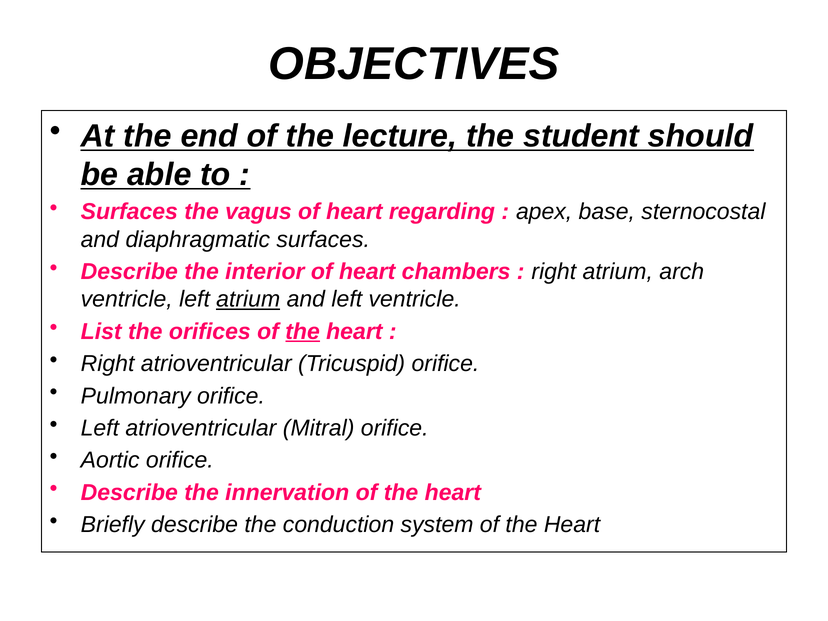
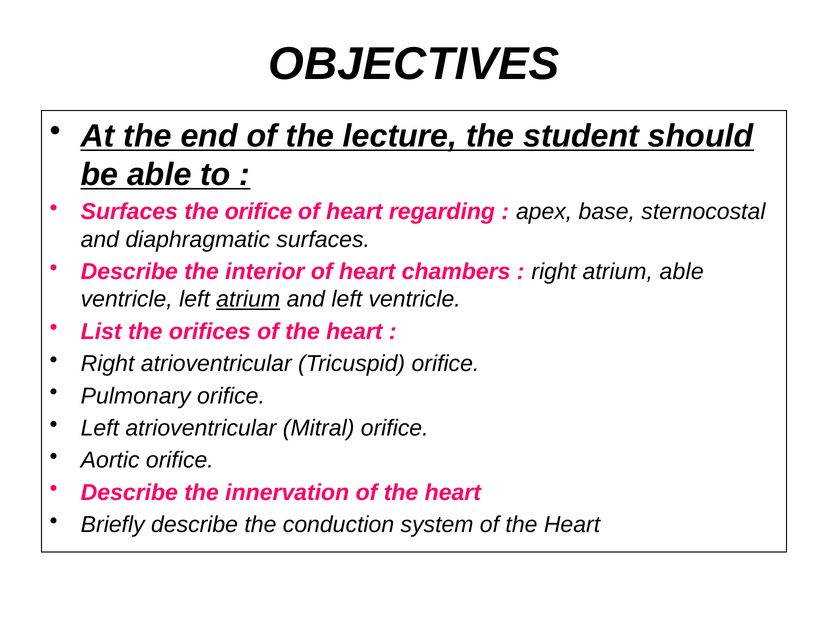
the vagus: vagus -> orifice (259, 212)
atrium arch: arch -> able (682, 272)
the underline: present -> none (303, 332)
